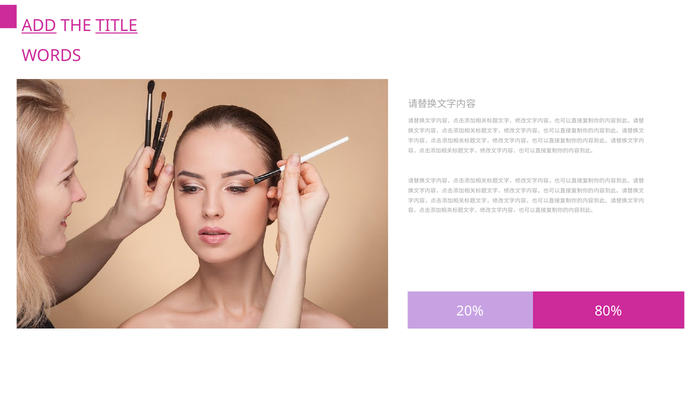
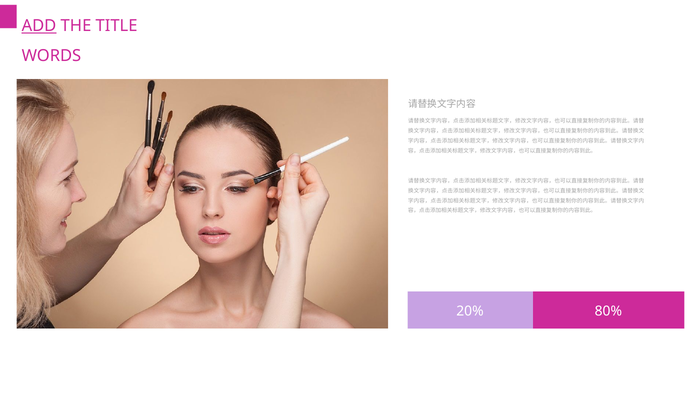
TITLE underline: present -> none (117, 26)
